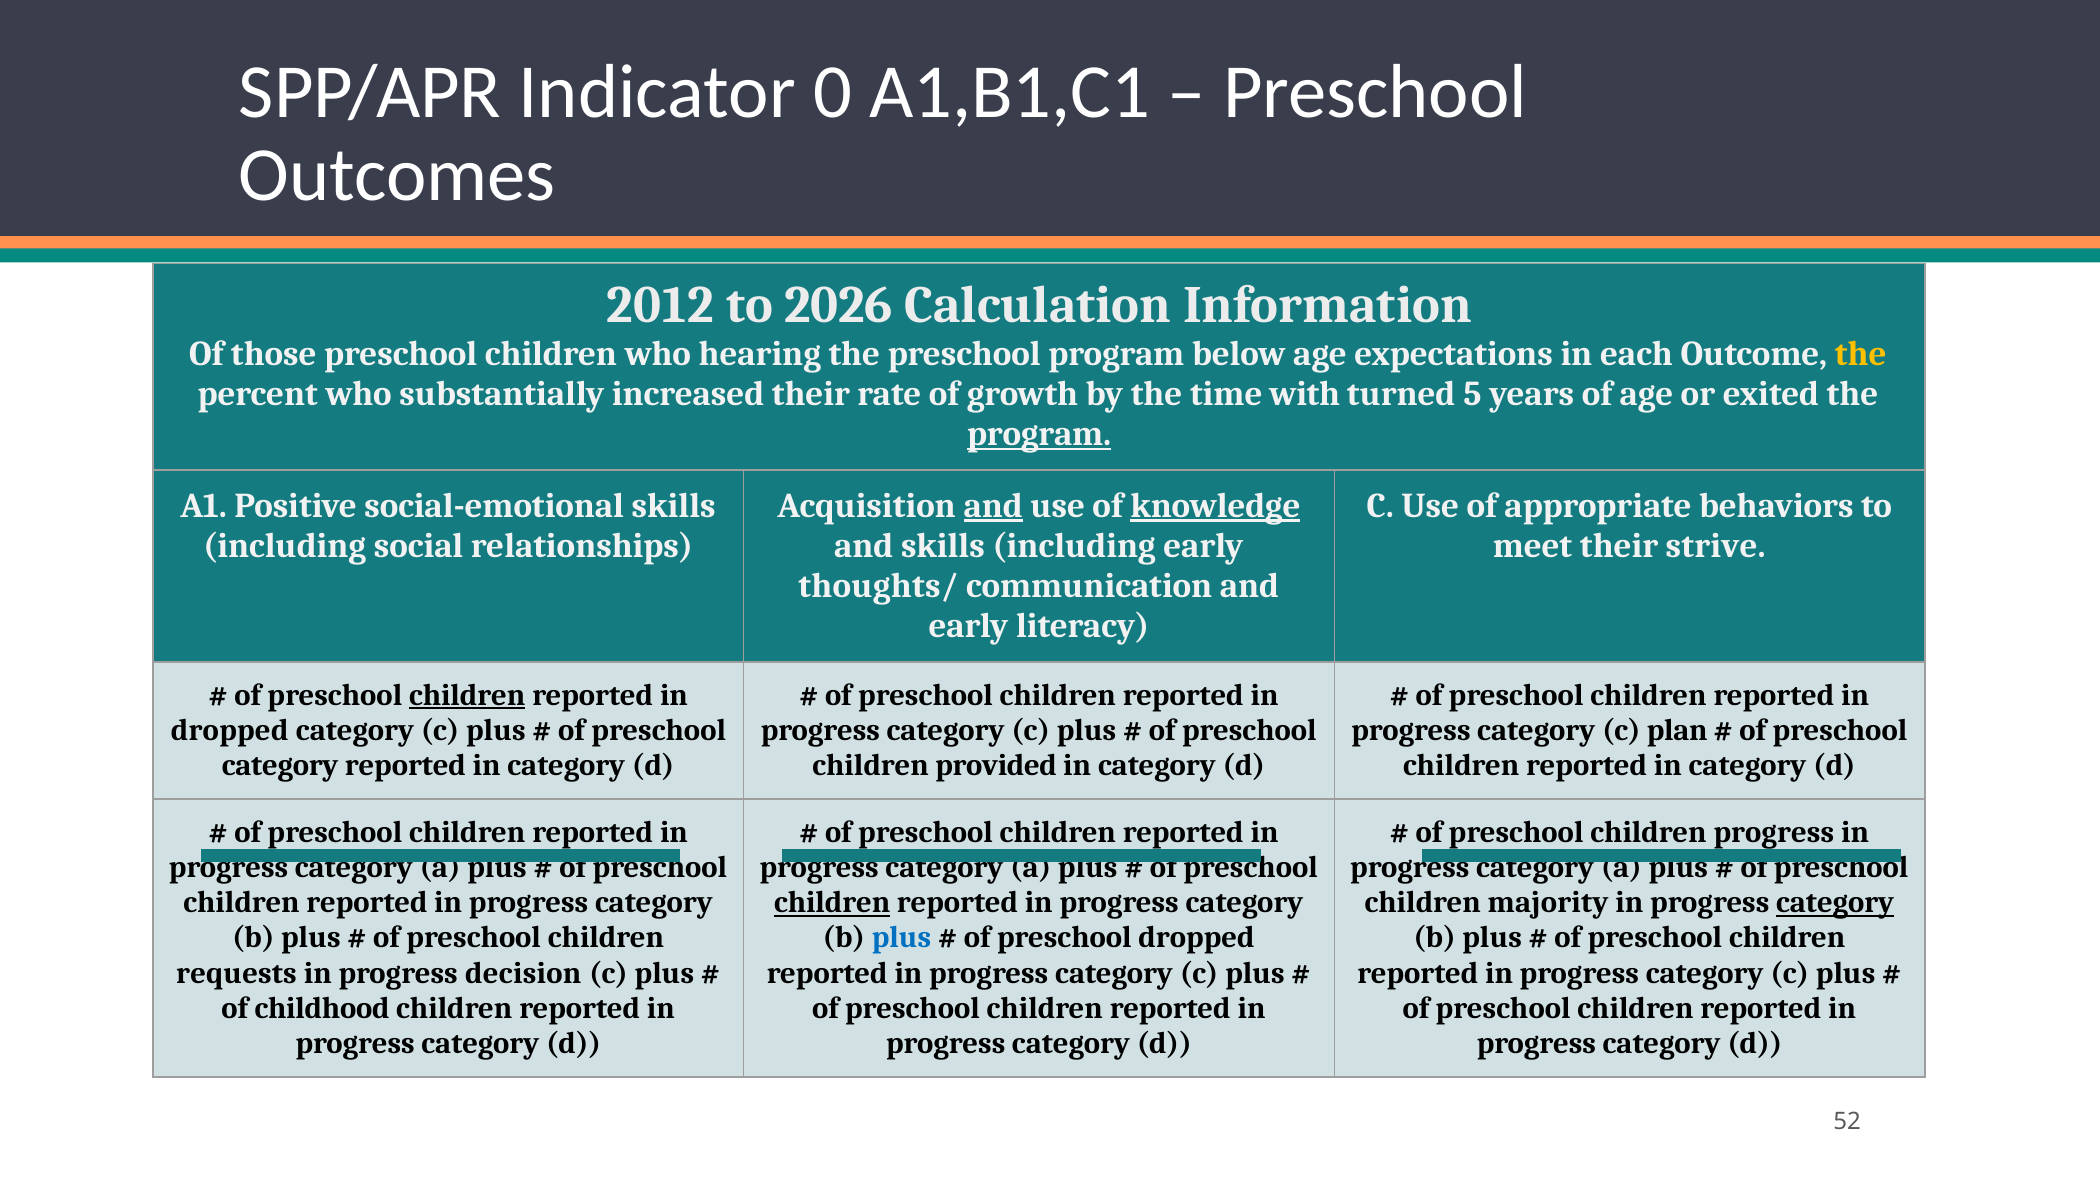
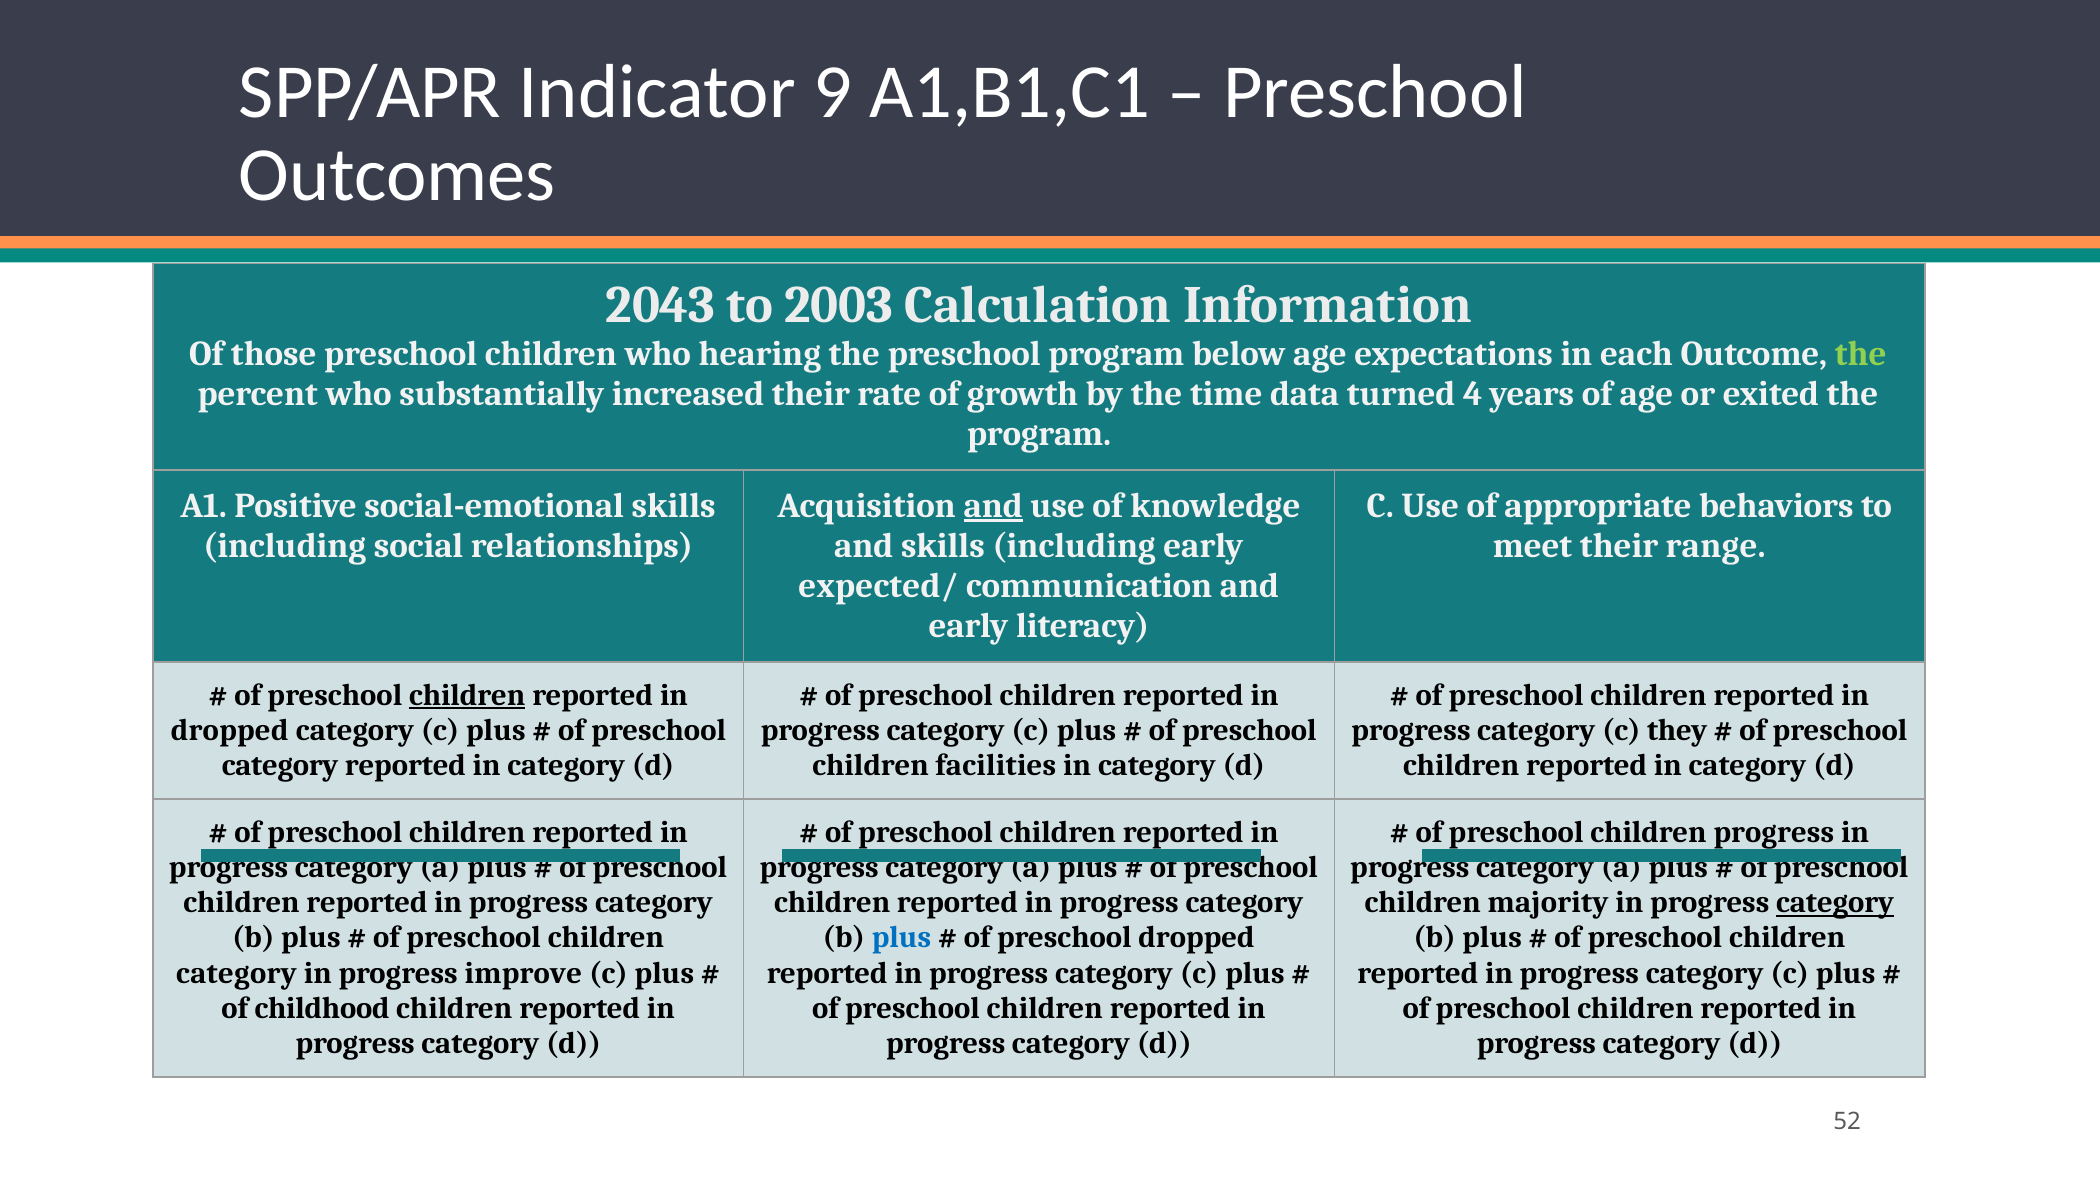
0: 0 -> 9 (832, 93)
2012: 2012 -> 2043 (661, 305)
2026: 2026 -> 2003 (839, 305)
the colour: yellow -> light green (1861, 354)
with: with -> data (1305, 394)
5: 5 -> 4 (1473, 394)
program underline: present -> none (1039, 434)
knowledge underline: present -> none (1215, 506)
strive: strive -> range (1716, 546)
thoughts/: thoughts/ -> expected/ (878, 586)
plan: plan -> they (1677, 731)
provided: provided -> facilities (996, 766)
children underline: present -> none (832, 903)
requests: requests -> category (236, 973)
decision: decision -> improve (523, 973)
